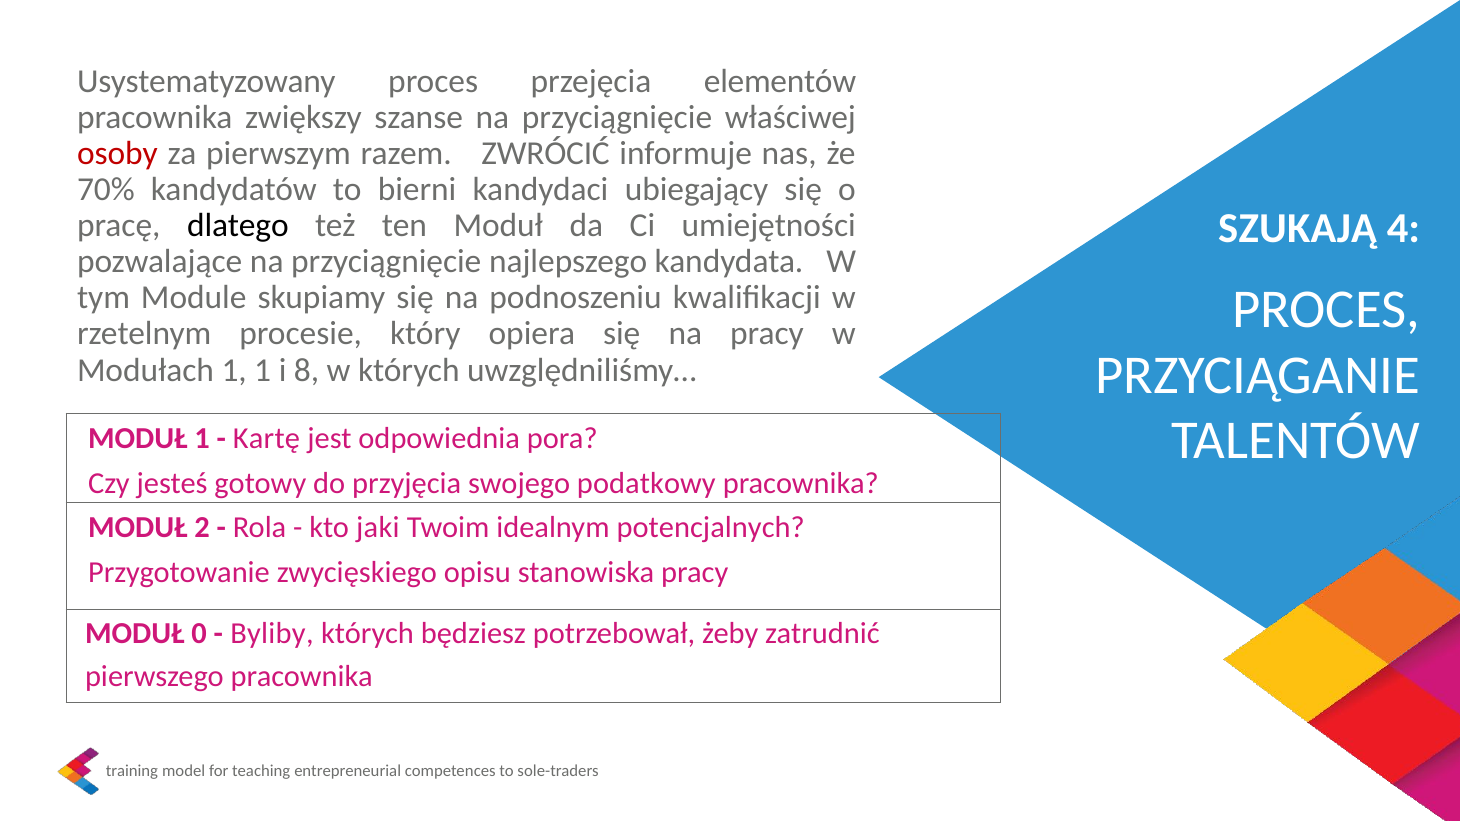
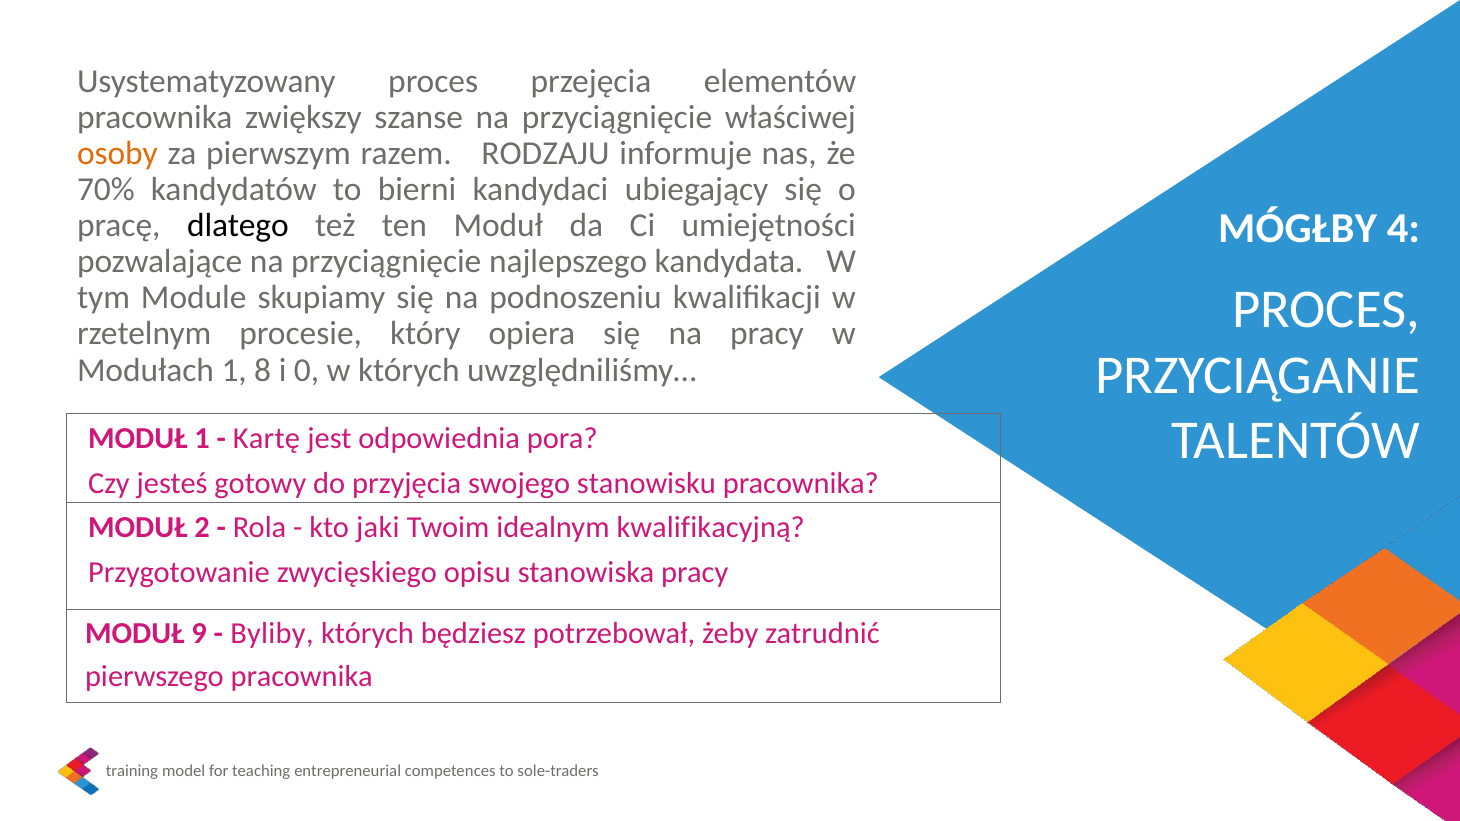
osoby colour: red -> orange (117, 153)
ZWRÓCIĆ: ZWRÓCIĆ -> RODZAJU (545, 153)
SZUKAJĄ: SZUKAJĄ -> MÓGŁBY (1298, 229)
1 1: 1 -> 8 (263, 370)
8: 8 -> 0 (307, 370)
podatkowy: podatkowy -> stanowisku (646, 484)
potencjalnych: potencjalnych -> kwalifikacyjną (711, 527)
0: 0 -> 9 (199, 634)
